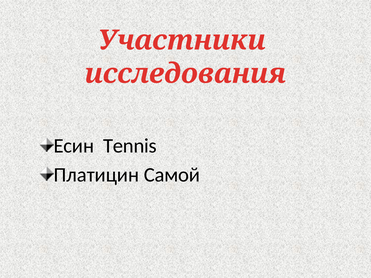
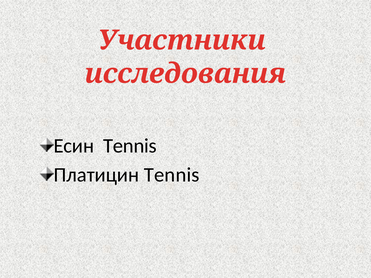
Платицин Самой: Самой -> Tennis (172, 175)
